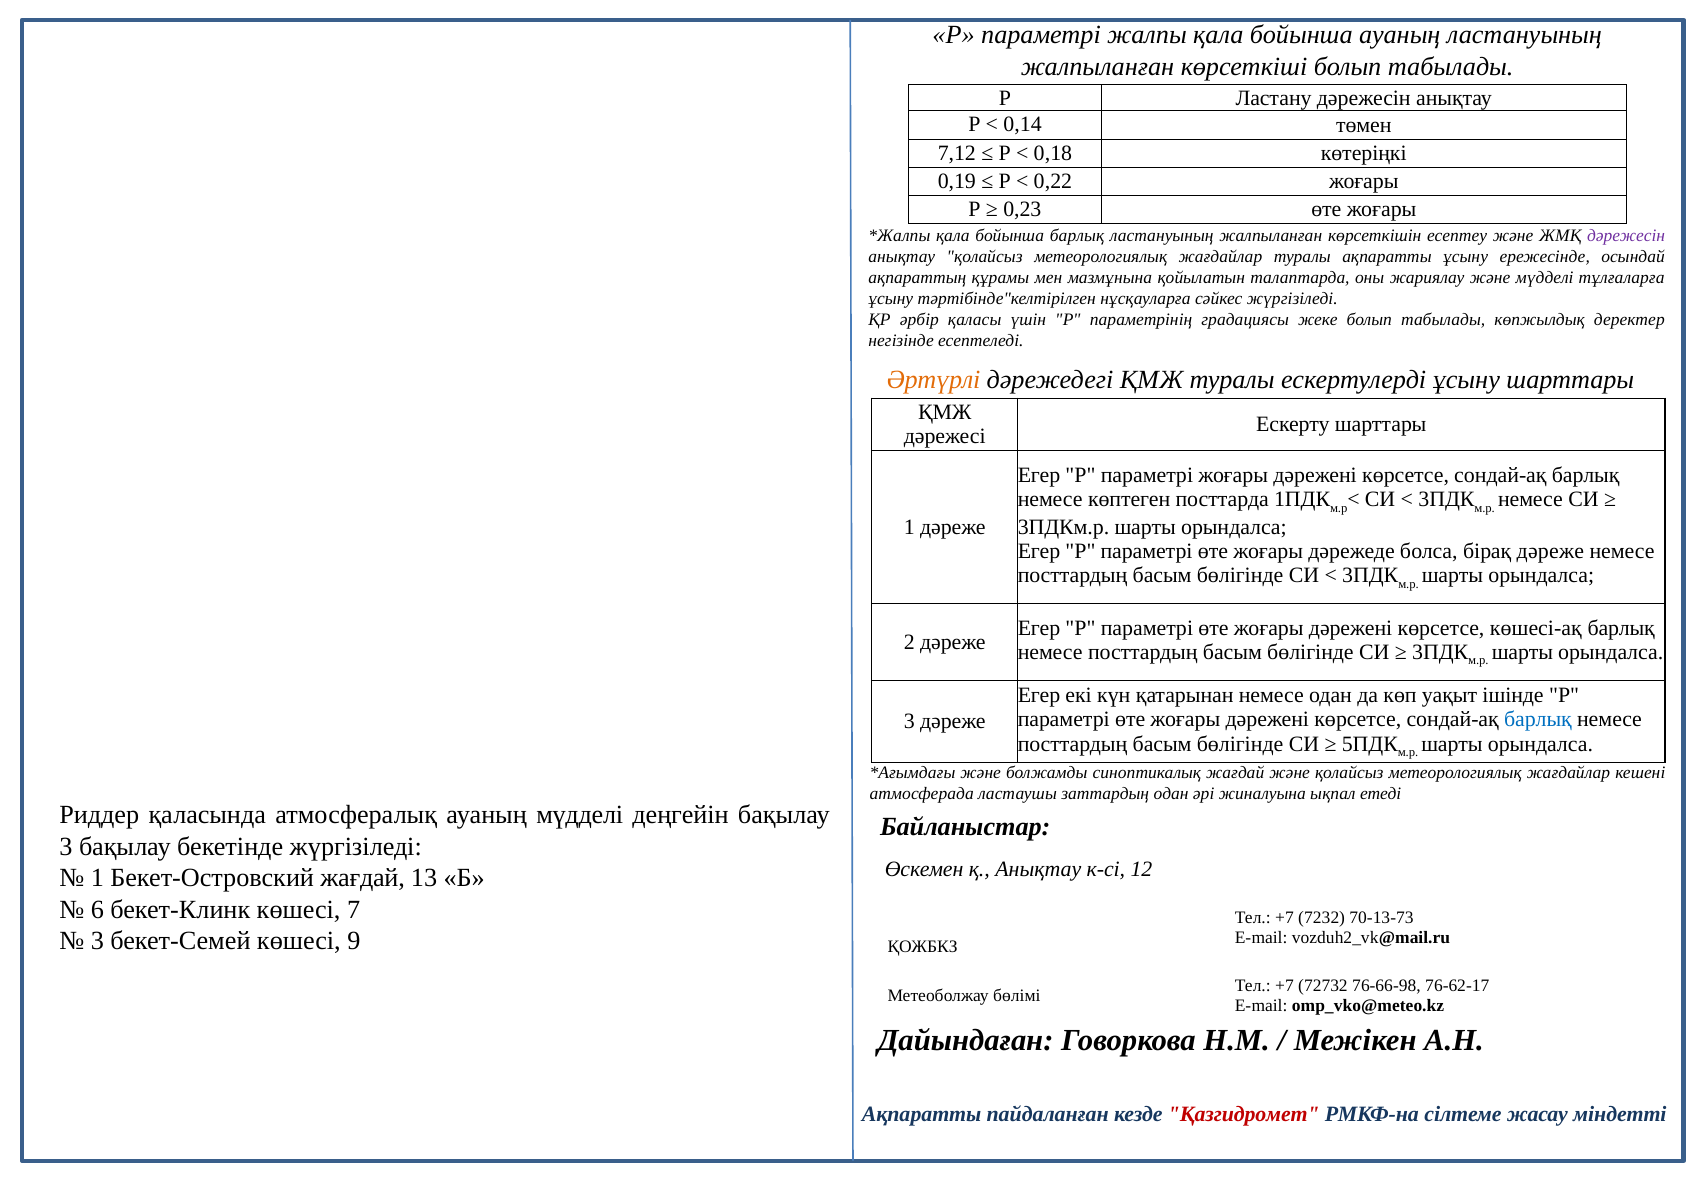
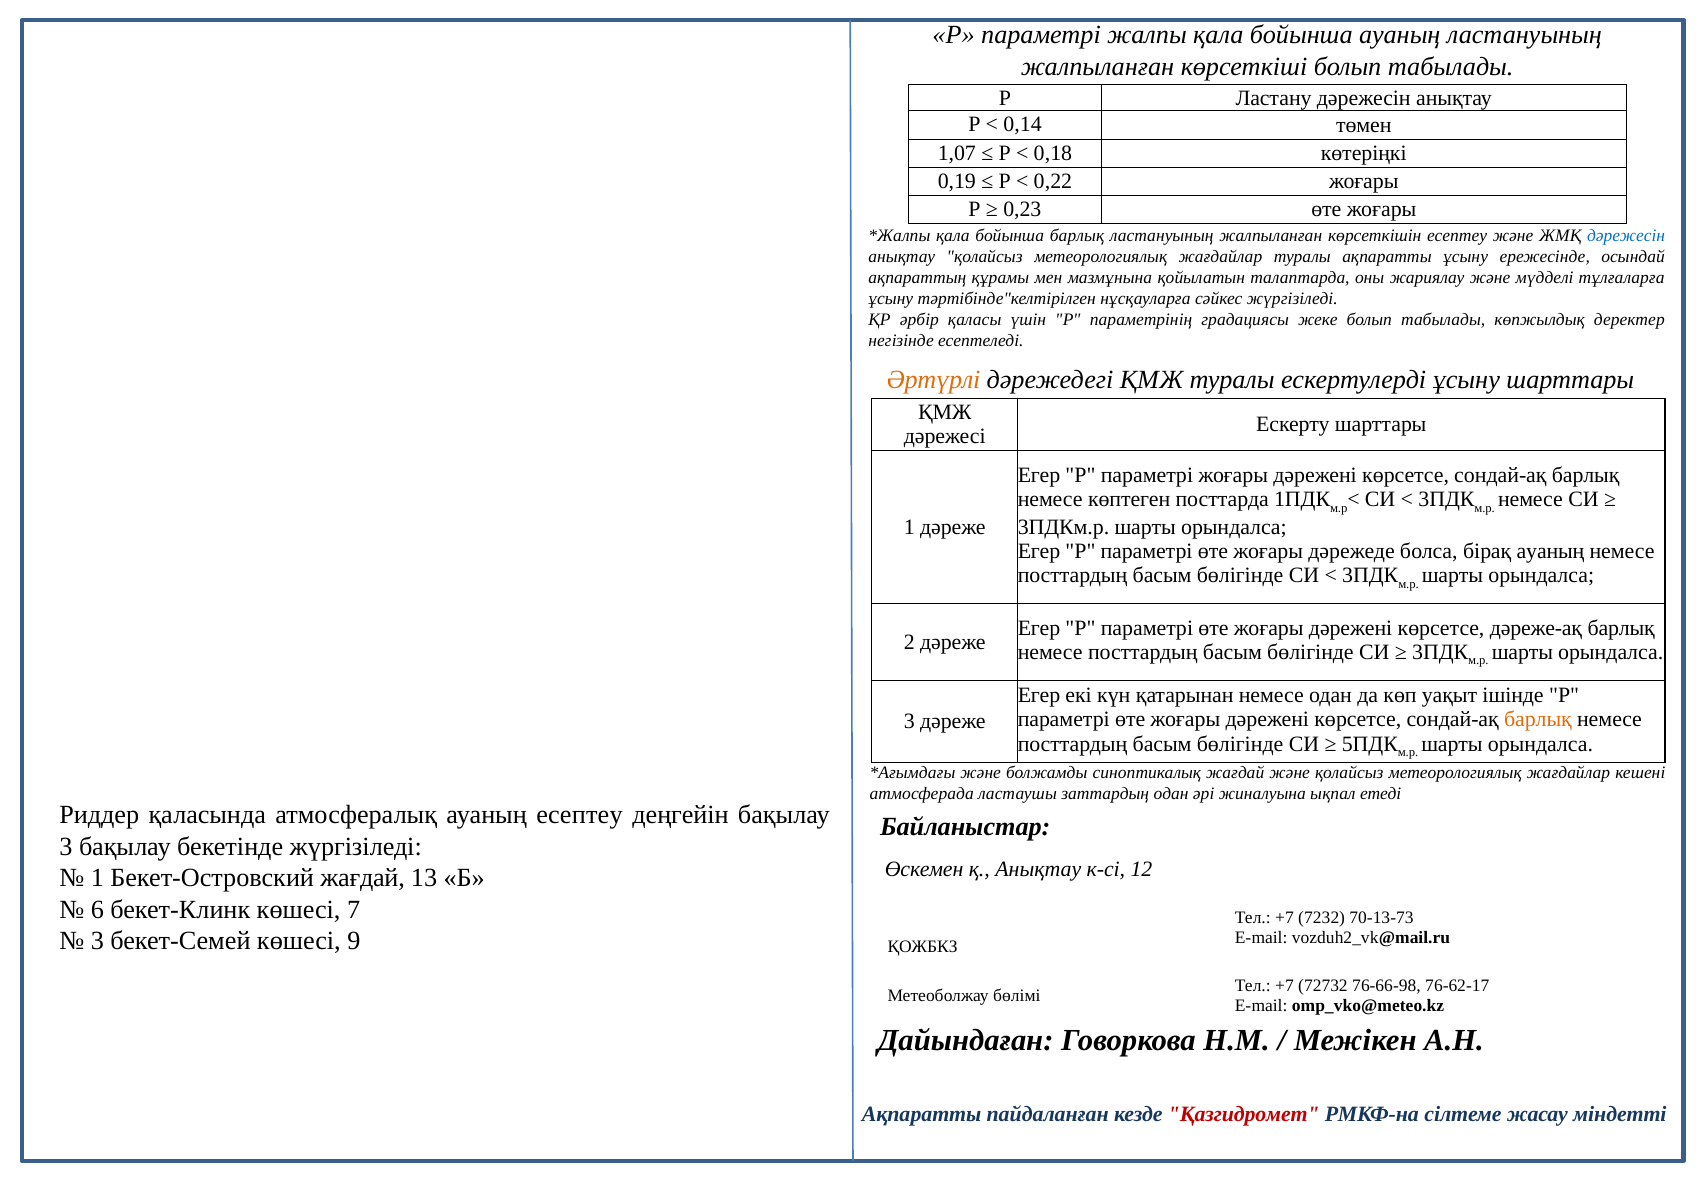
7,12: 7,12 -> 1,07 (957, 153)
дәрежесін colour: purple -> blue (1626, 236)
бірақ дәреже: дәреже -> ауаның (1551, 551)
көшесі-ақ: көшесі-ақ -> дәреже-ақ (1536, 628)
барлық colour: blue -> orange (1538, 720)
ауаның мүдделі: мүдделі -> есептеу (579, 815)
